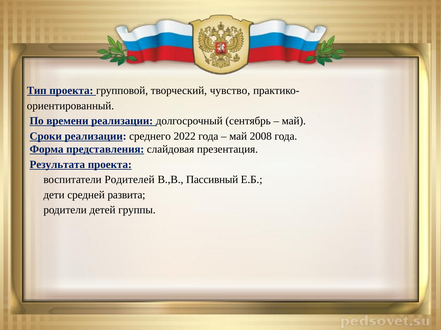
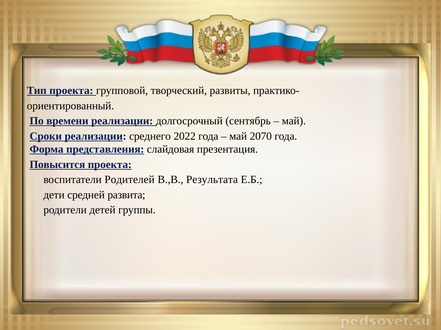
чувство: чувство -> развиты (230, 91)
2008: 2008 -> 2070 (261, 136)
Результата: Результата -> Повысится (57, 165)
Пассивный: Пассивный -> Результата (212, 180)
